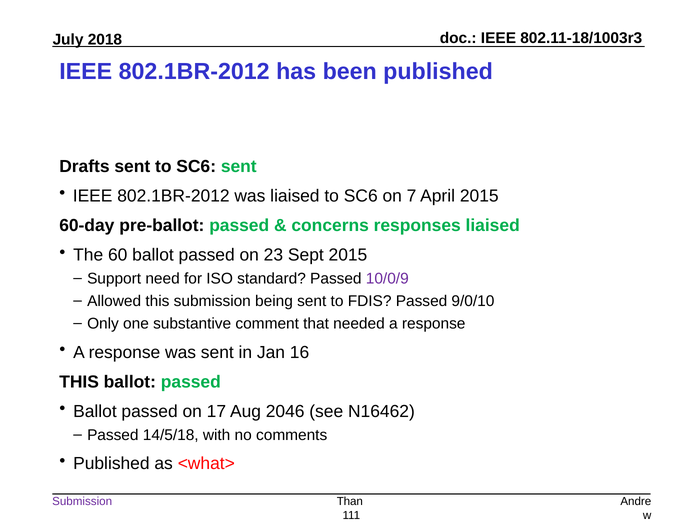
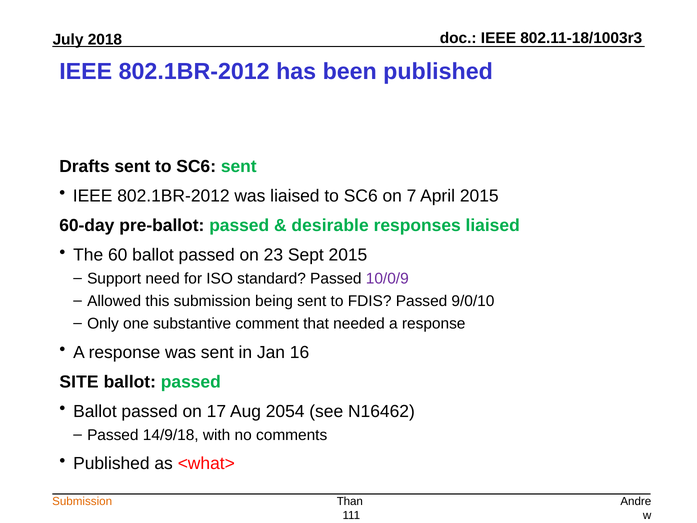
concerns: concerns -> desirable (330, 225)
THIS: THIS -> SITE (79, 382)
2046: 2046 -> 2054 (285, 411)
14/5/18: 14/5/18 -> 14/9/18 (171, 435)
Submission colour: purple -> orange (82, 501)
